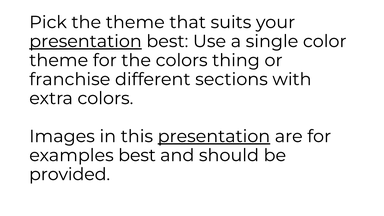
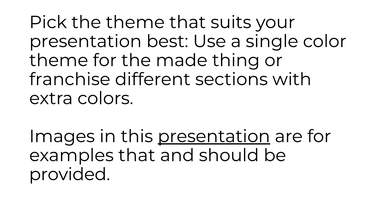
presentation underline: present -> none (85, 41)
the colors: colors -> made (182, 60)
examples best: best -> that (137, 155)
